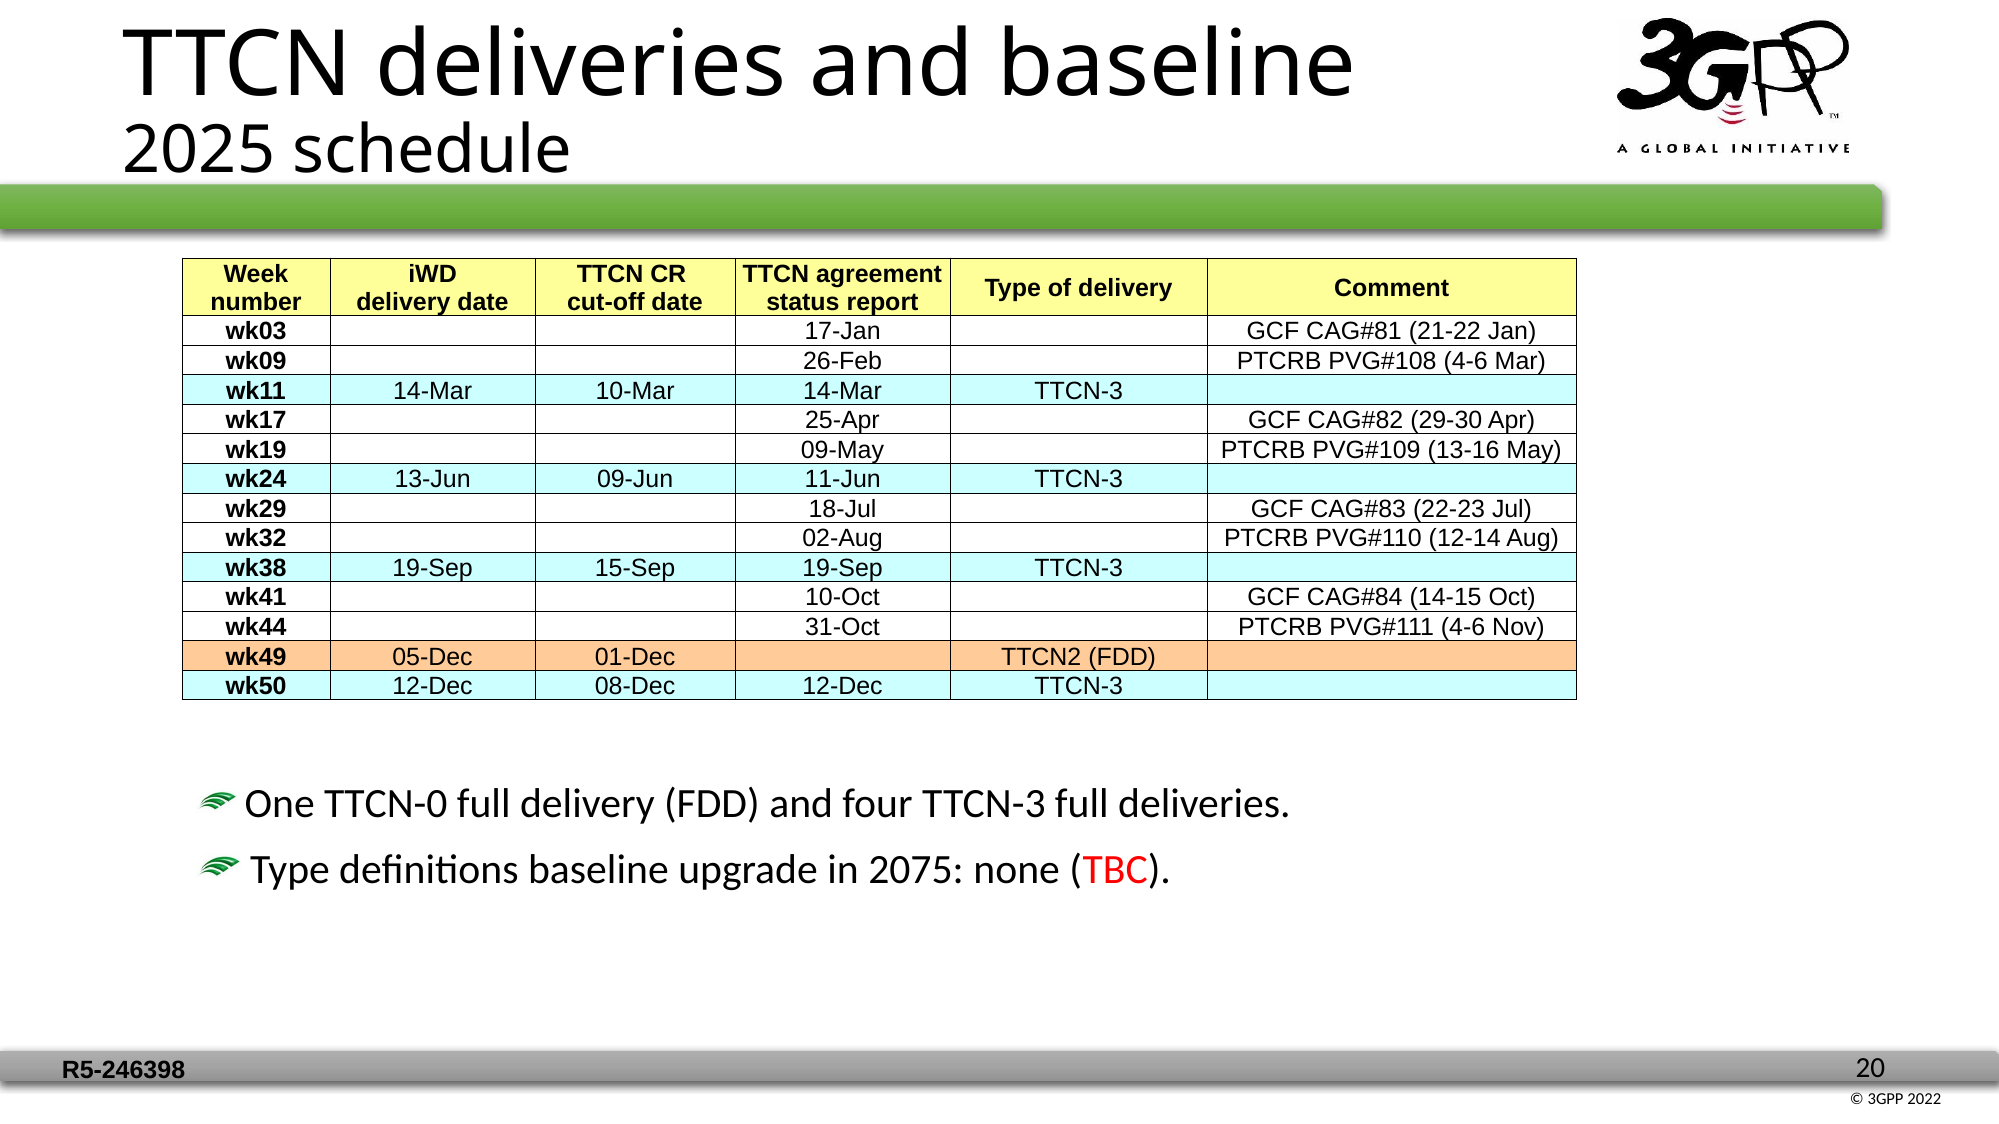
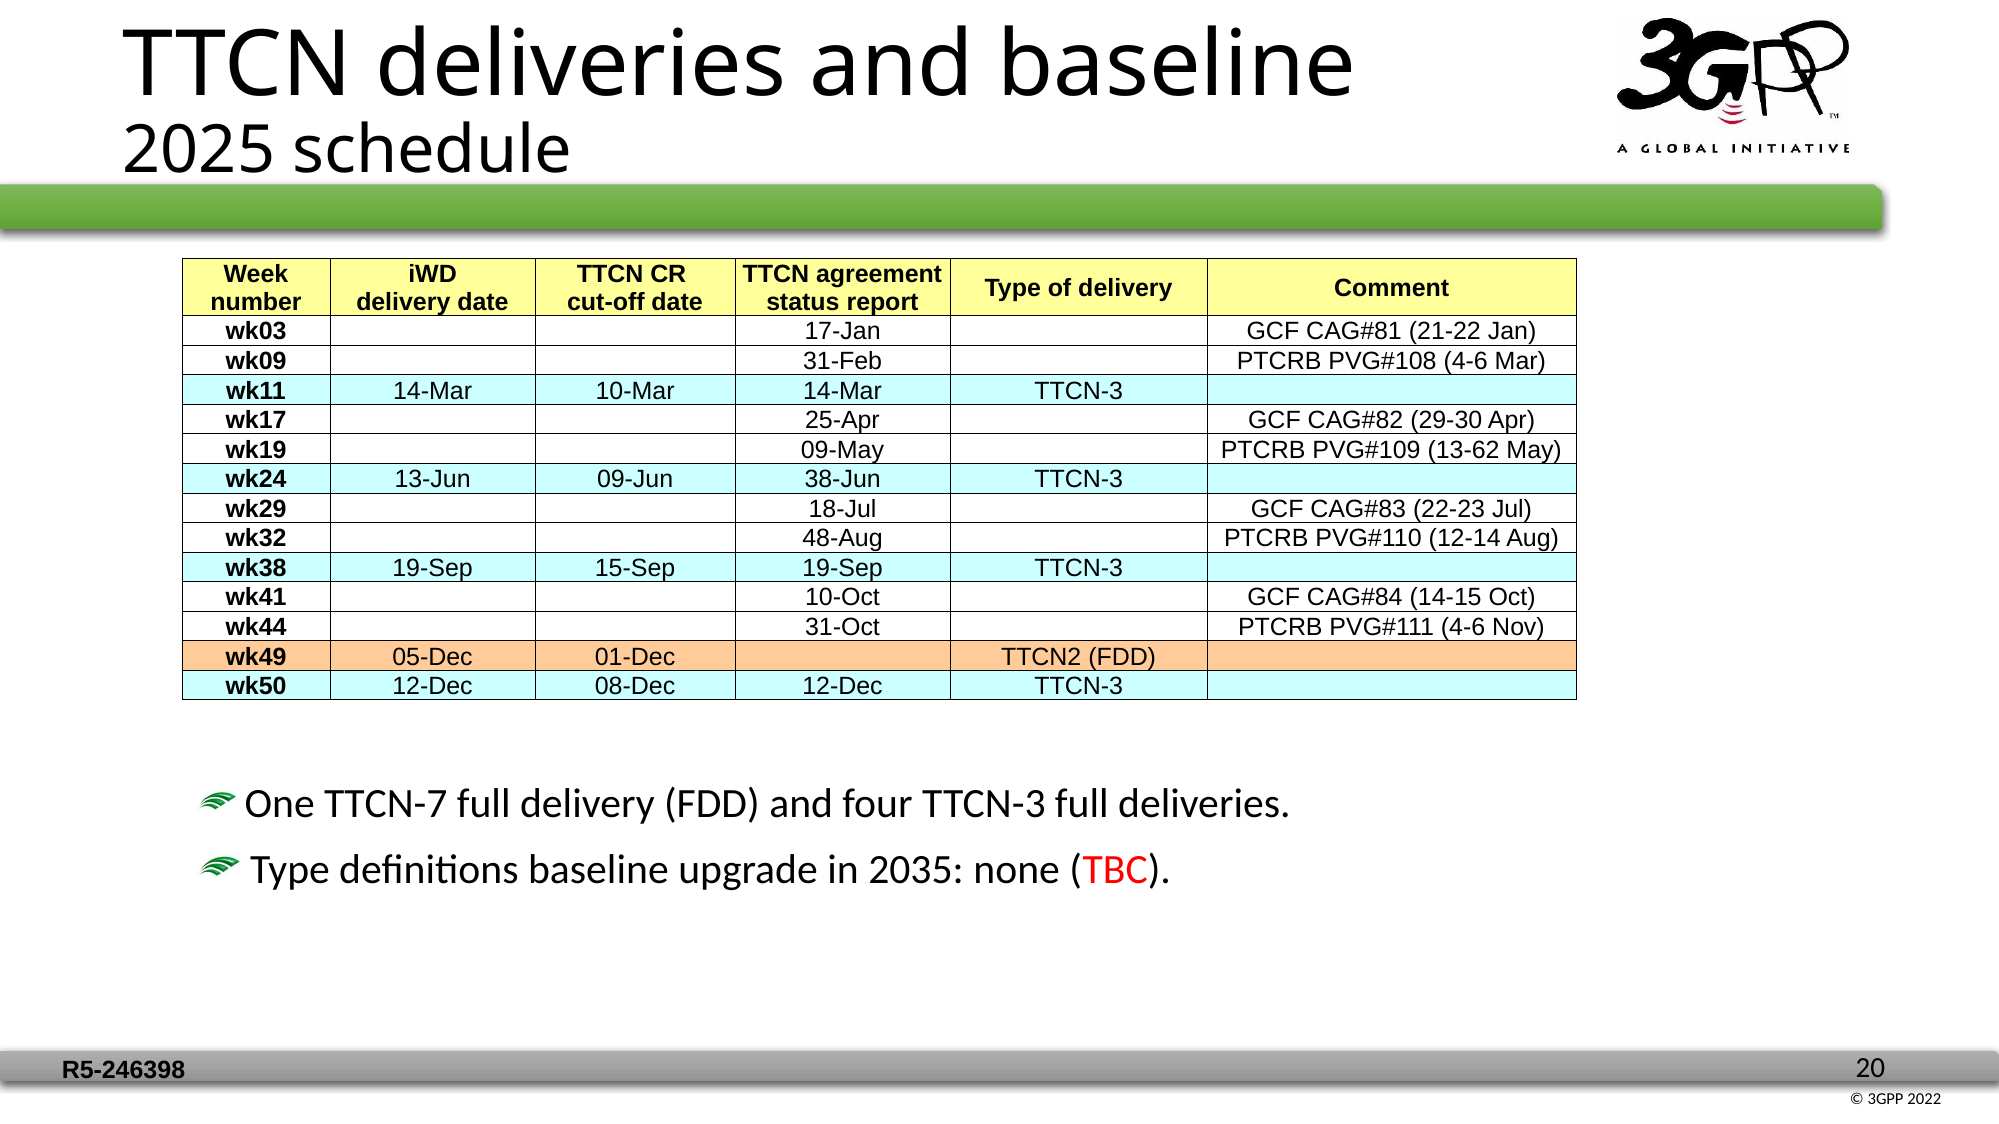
26-Feb: 26-Feb -> 31-Feb (843, 361)
13-16: 13-16 -> 13-62 (1464, 450)
11-Jun: 11-Jun -> 38-Jun (843, 480)
02-Aug: 02-Aug -> 48-Aug (843, 539)
TTCN-0: TTCN-0 -> TTCN-7 (386, 804)
2075: 2075 -> 2035 (916, 870)
